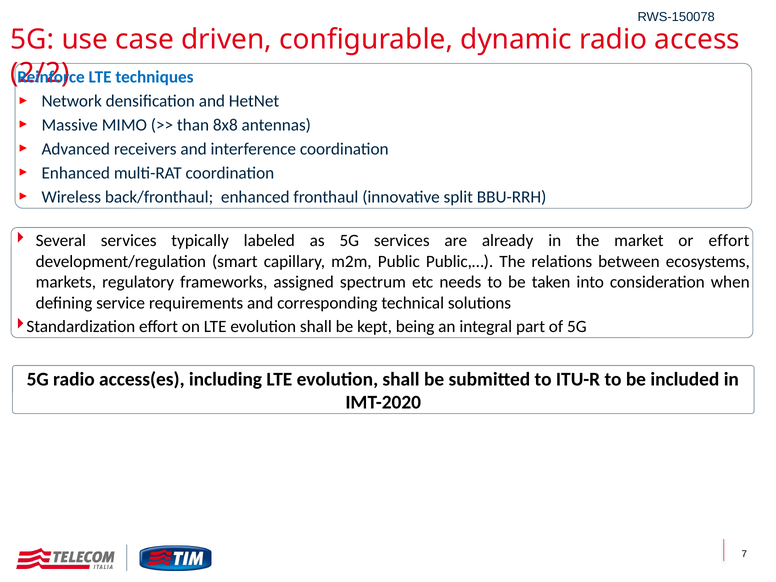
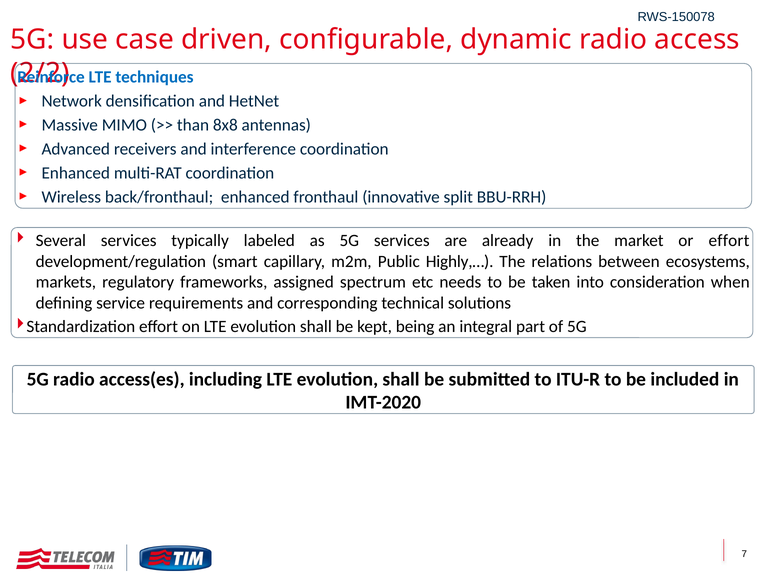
Public,…: Public,… -> Highly,… (460, 261)
